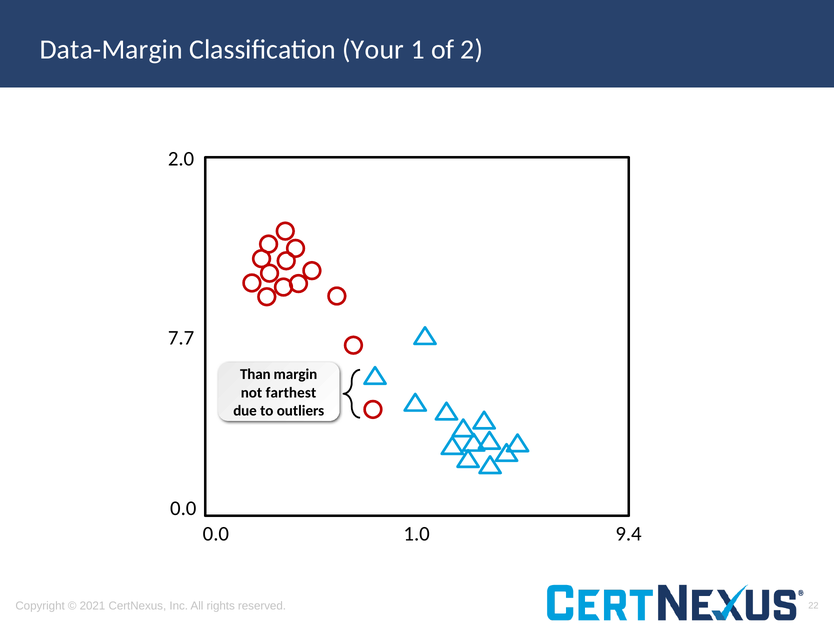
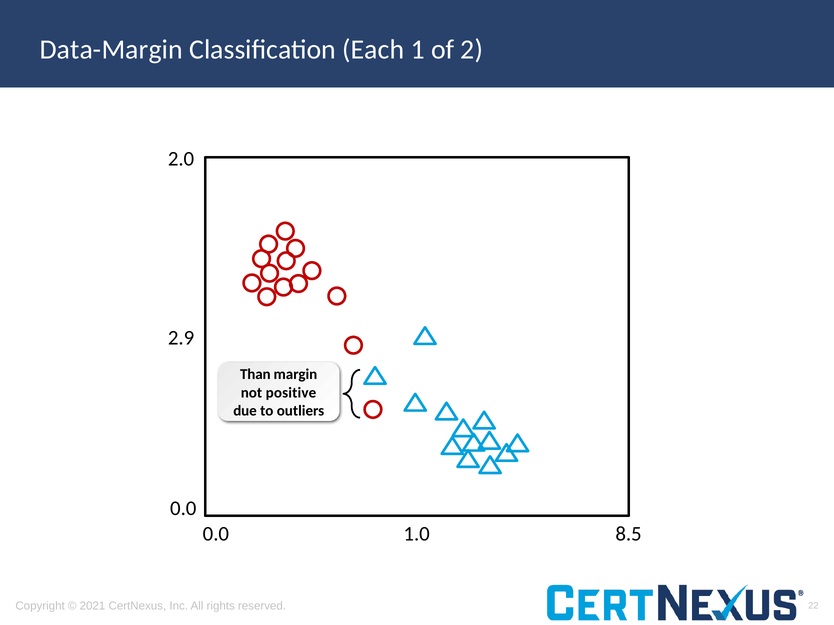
Your: Your -> Each (373, 50)
7.7: 7.7 -> 2.9 (181, 338)
farthest: farthest -> positive (291, 393)
9.4: 9.4 -> 8.5 (629, 534)
